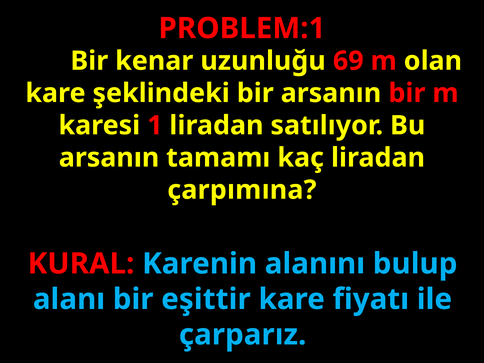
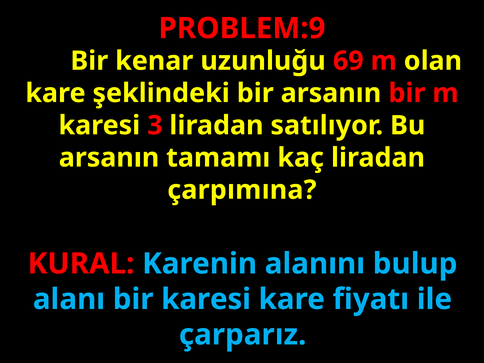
PROBLEM:1: PROBLEM:1 -> PROBLEM:9 (242, 28)
1: 1 -> 3 (155, 125)
bir eşittir: eşittir -> karesi (206, 299)
